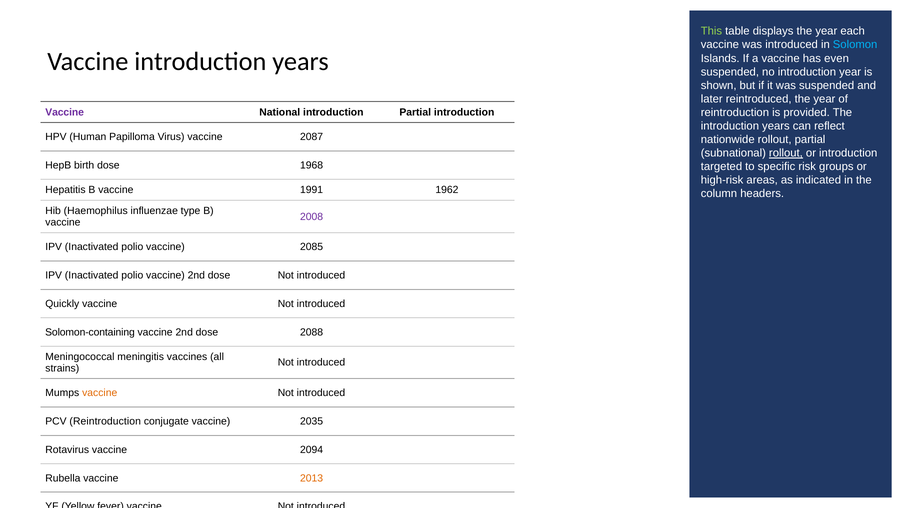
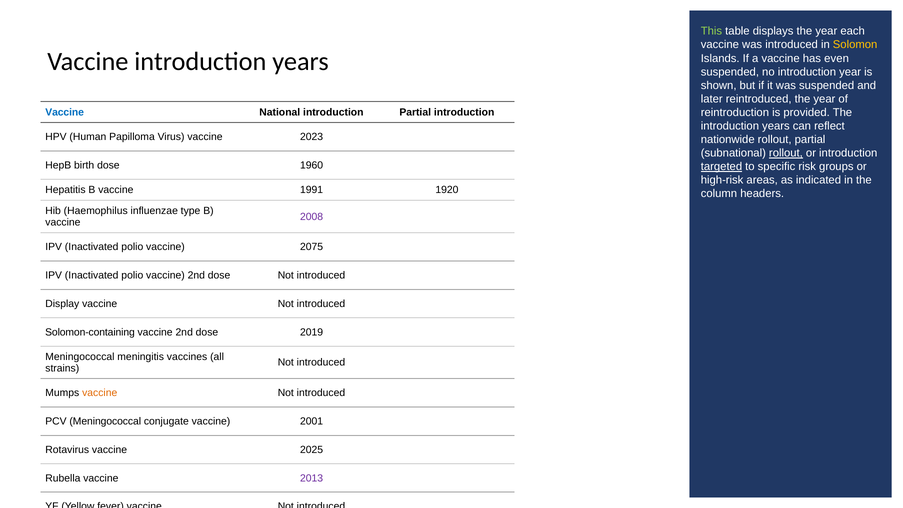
Solomon colour: light blue -> yellow (855, 45)
Vaccine colour: purple -> blue (65, 112)
2087: 2087 -> 2023 (312, 137)
1968: 1968 -> 1960 (312, 165)
targeted underline: none -> present (722, 167)
1962: 1962 -> 1920 (447, 190)
2085: 2085 -> 2075 (312, 247)
Quickly: Quickly -> Display (62, 304)
2088: 2088 -> 2019 (312, 332)
PCV Reintroduction: Reintroduction -> Meningococcal (105, 421)
2035: 2035 -> 2001 (312, 421)
2094: 2094 -> 2025 (312, 450)
2013 colour: orange -> purple (312, 478)
